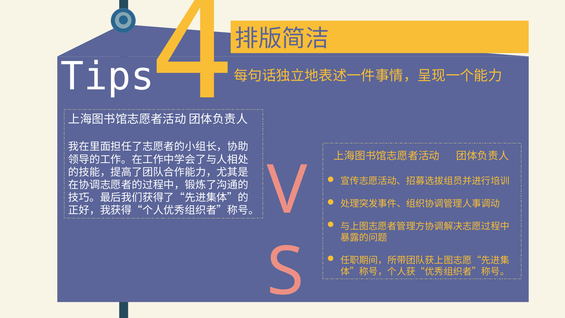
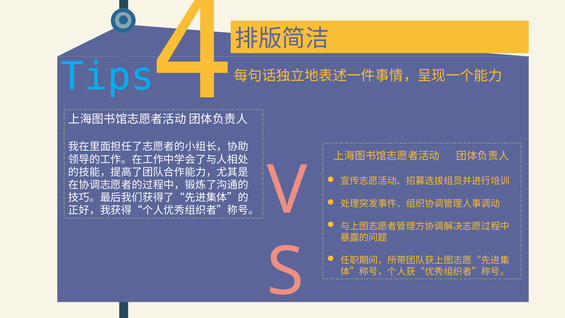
Tips colour: white -> light blue (107, 77)
